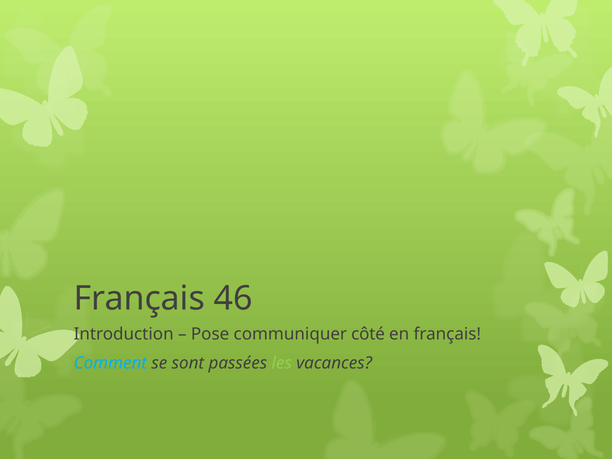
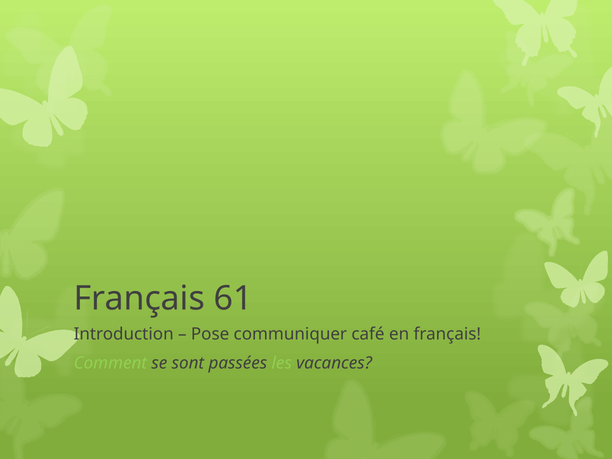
46: 46 -> 61 (233, 299)
côté: côté -> café (368, 334)
Comment colour: light blue -> light green (110, 363)
